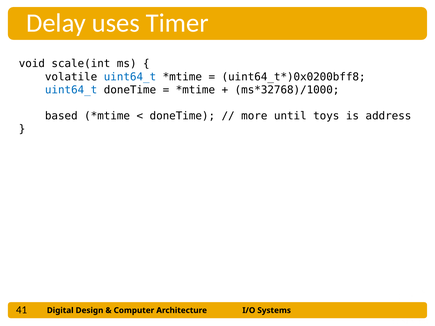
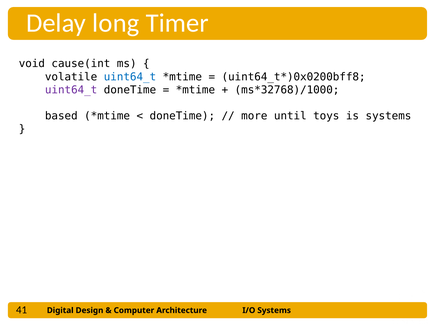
uses: uses -> long (116, 23)
scale(int: scale(int -> cause(int (81, 64)
uint64_t colour: blue -> purple (71, 90)
is address: address -> systems (388, 116)
